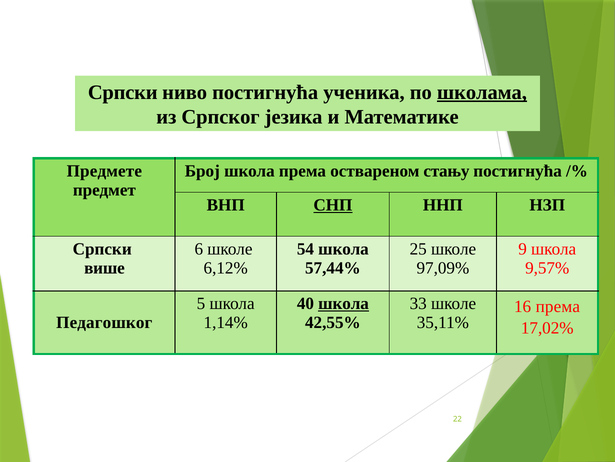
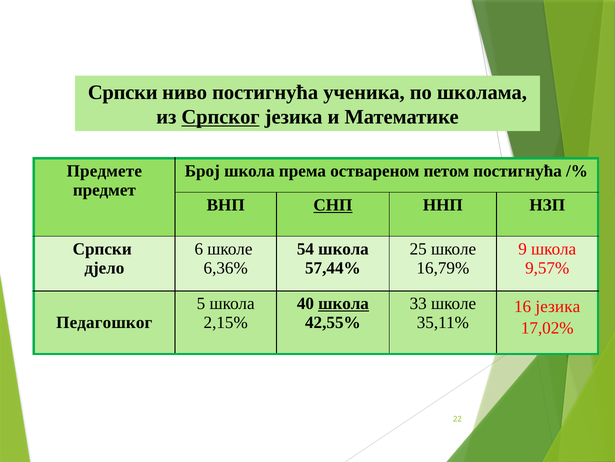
школама underline: present -> none (482, 92)
Српског underline: none -> present (221, 117)
стању: стању -> петом (446, 171)
више: више -> дјело (104, 268)
6,12%: 6,12% -> 6,36% (226, 268)
97,09%: 97,09% -> 16,79% (443, 268)
16 према: према -> језика (558, 306)
1,14%: 1,14% -> 2,15% (226, 322)
